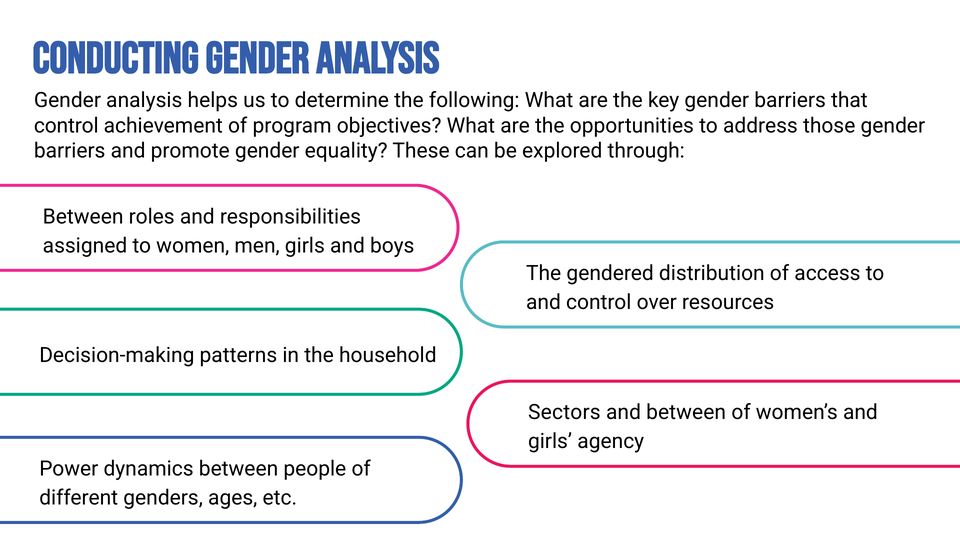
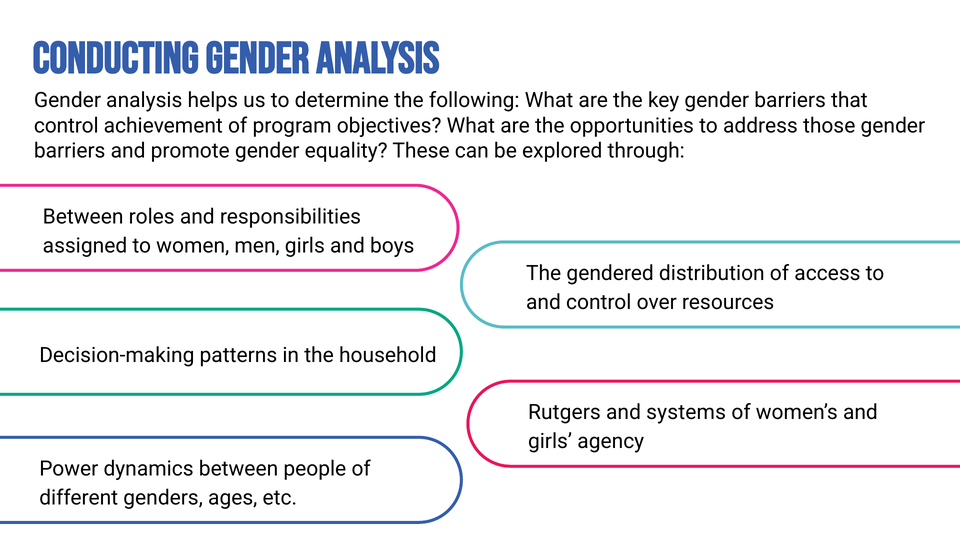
Sectors: Sectors -> Rutgers (564, 413)
and between: between -> systems (686, 413)
